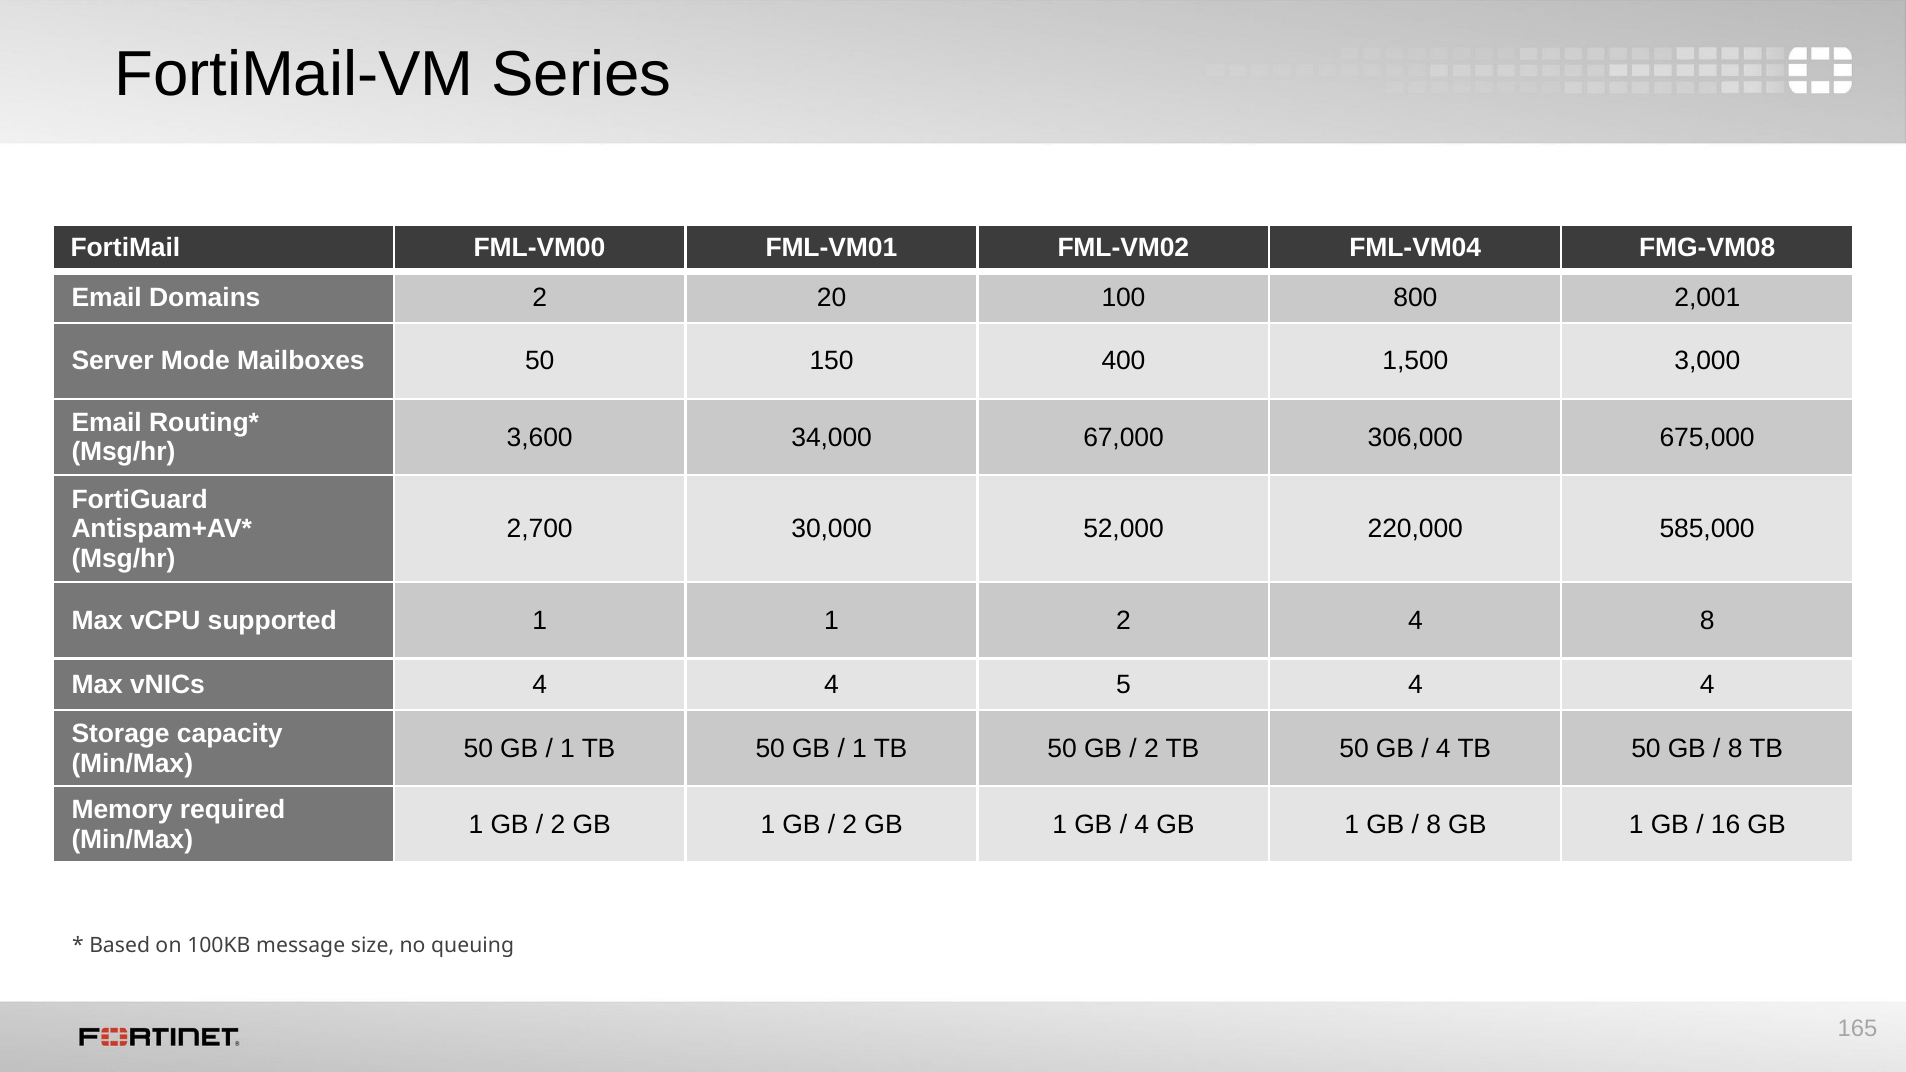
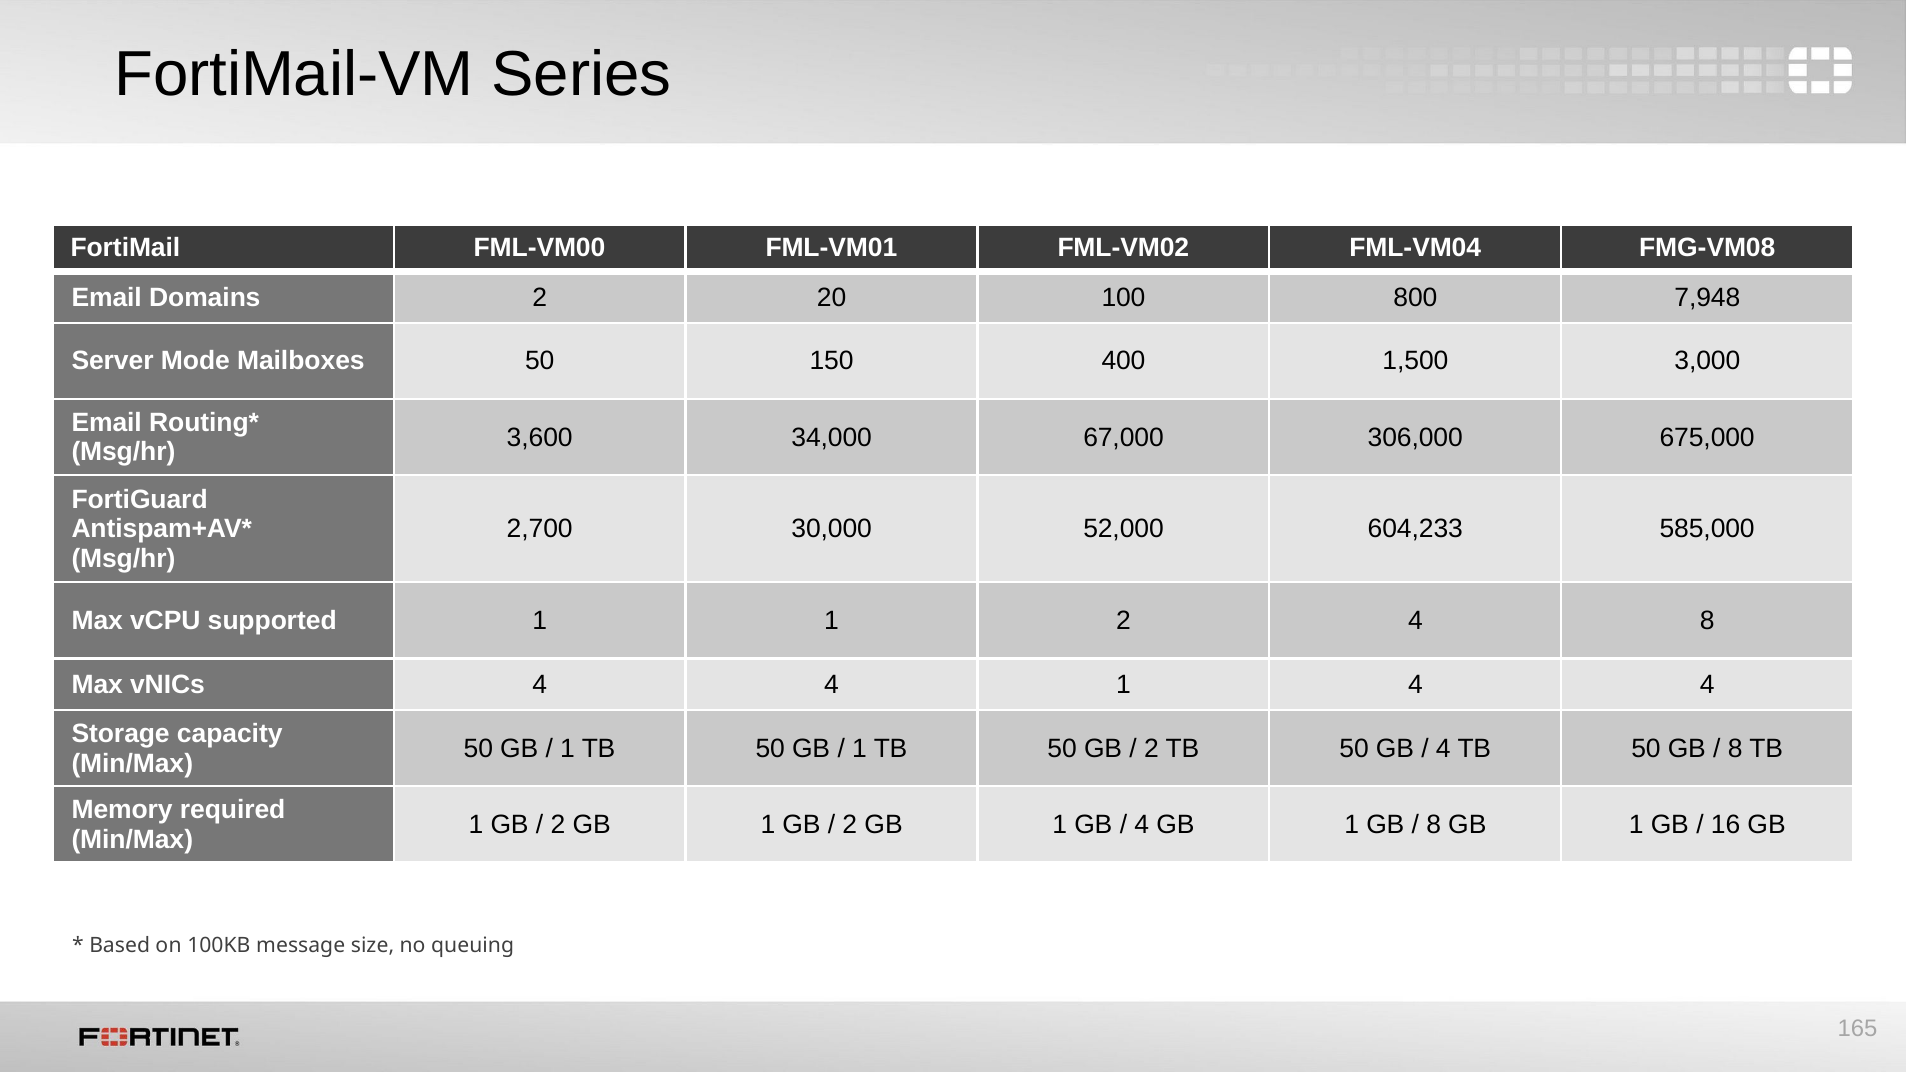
2,001: 2,001 -> 7,948 (1707, 297)
220,000: 220,000 -> 604,233 (1415, 529)
4 5: 5 -> 1 (1123, 685)
